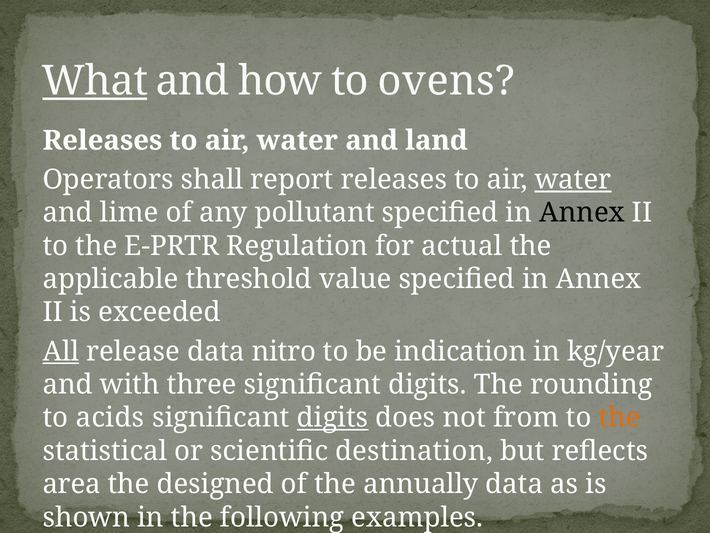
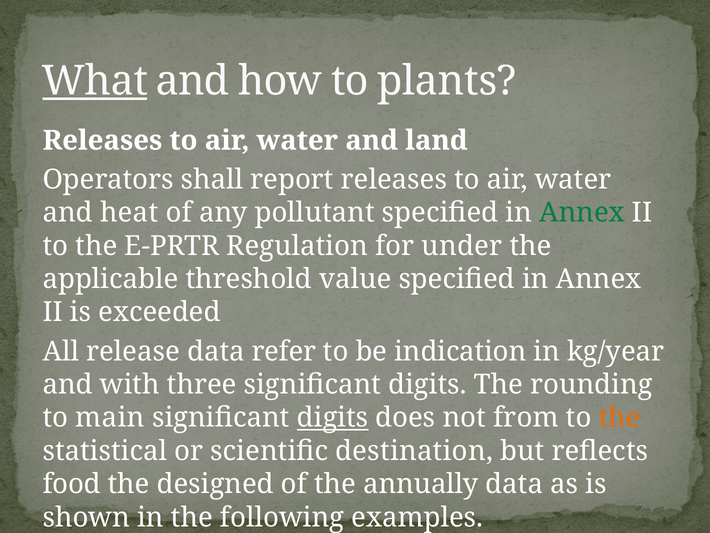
ovens: ovens -> plants (447, 81)
water underline: present -> none (573, 179)
lime: lime -> heat (129, 213)
Annex colour: black -> green (582, 213)
actual: actual -> under (462, 246)
All underline: present -> none (61, 351)
nitro: nitro -> refer (284, 351)
acids: acids -> main (110, 417)
area: area -> food (72, 484)
